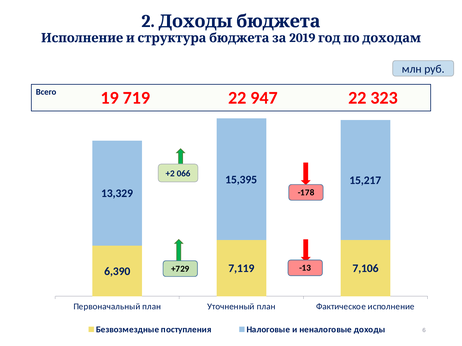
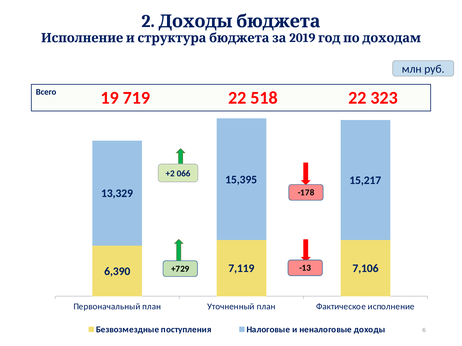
947: 947 -> 518 (264, 98)
